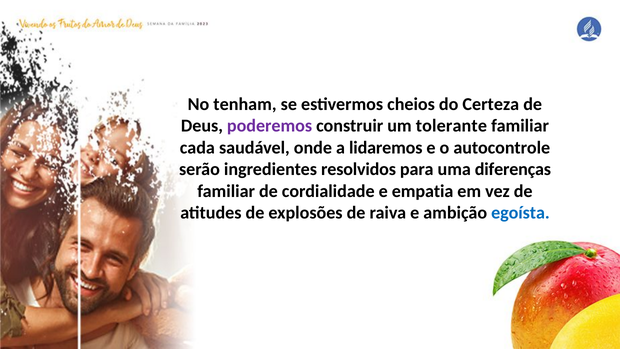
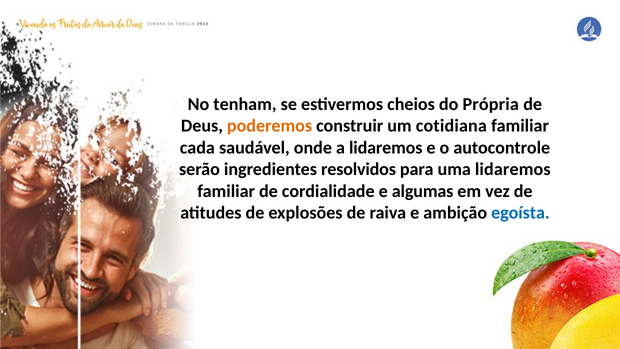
Certeza: Certeza -> Própria (491, 104)
poderemos colour: purple -> orange (270, 126)
tolerante: tolerante -> cotidiana (451, 126)
uma diferenças: diferenças -> lidaremos (513, 169)
empatia: empatia -> algumas (423, 191)
